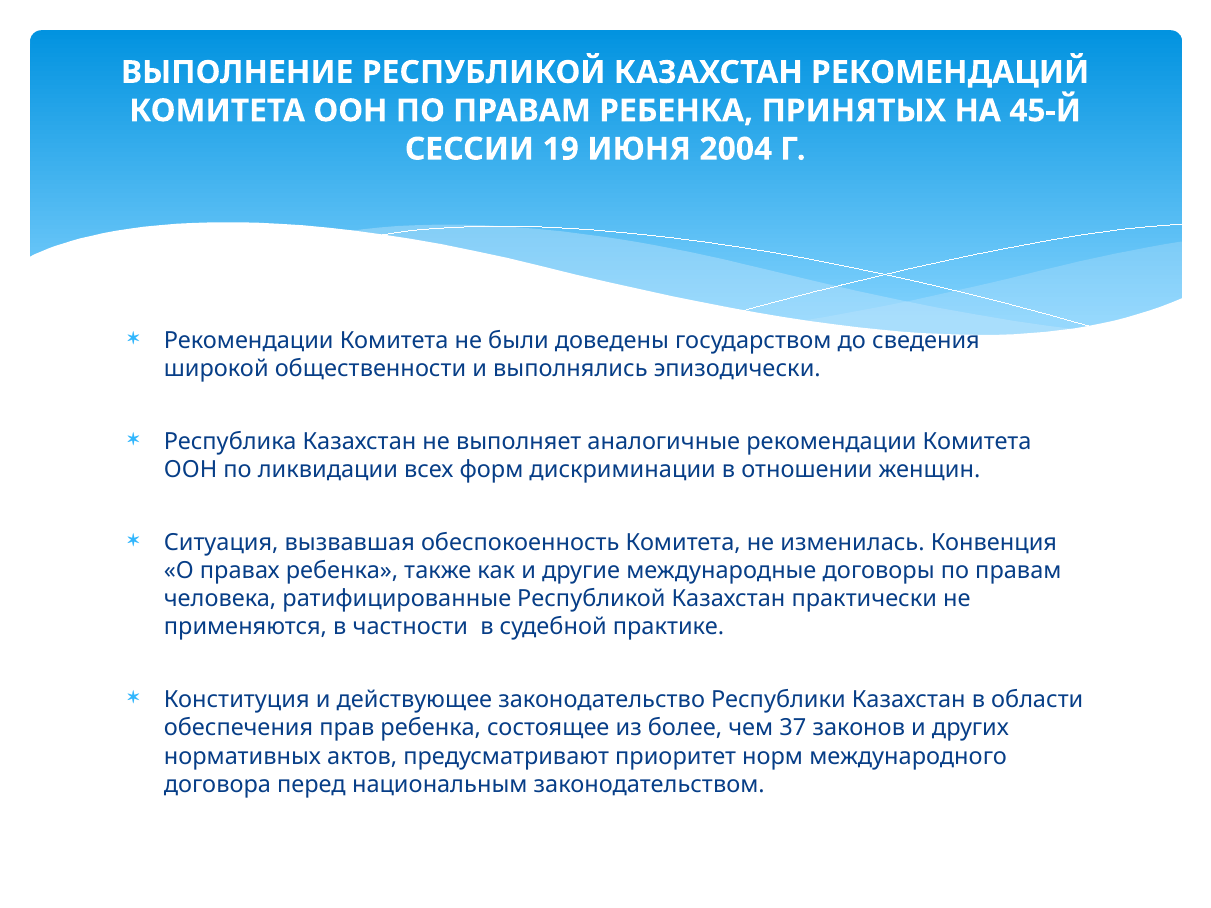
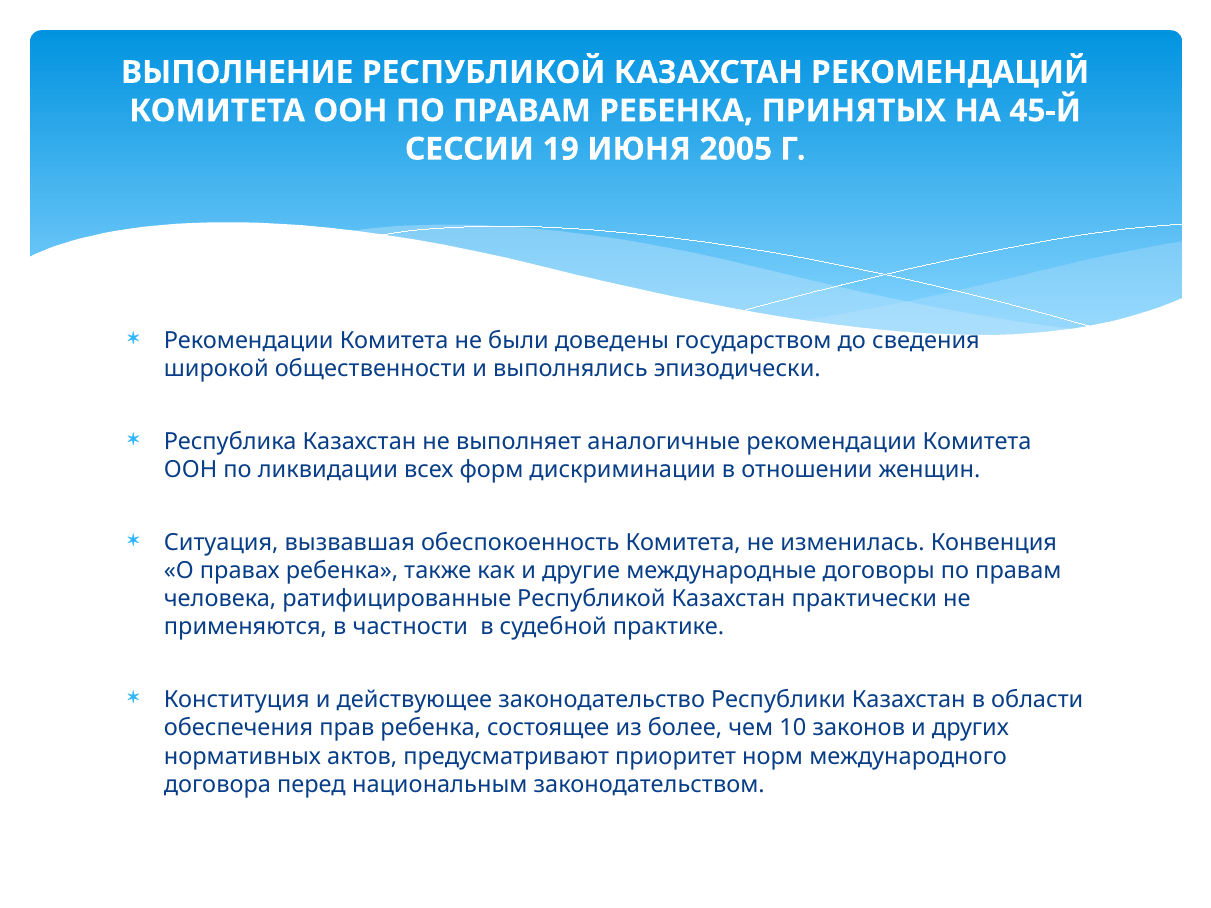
2004: 2004 -> 2005 (736, 149)
37: 37 -> 10 (793, 728)
